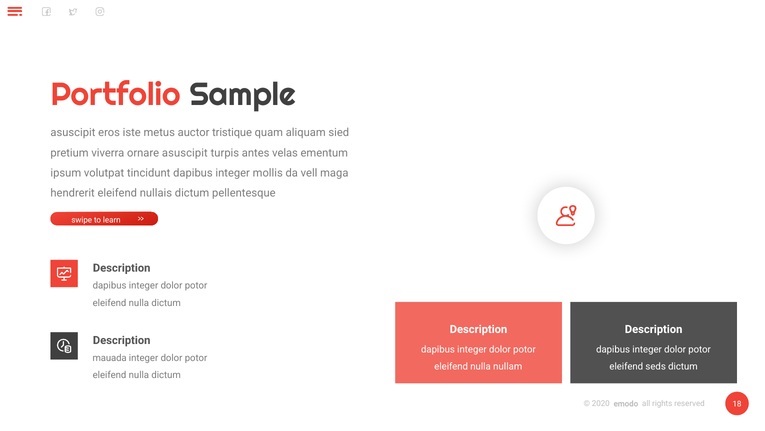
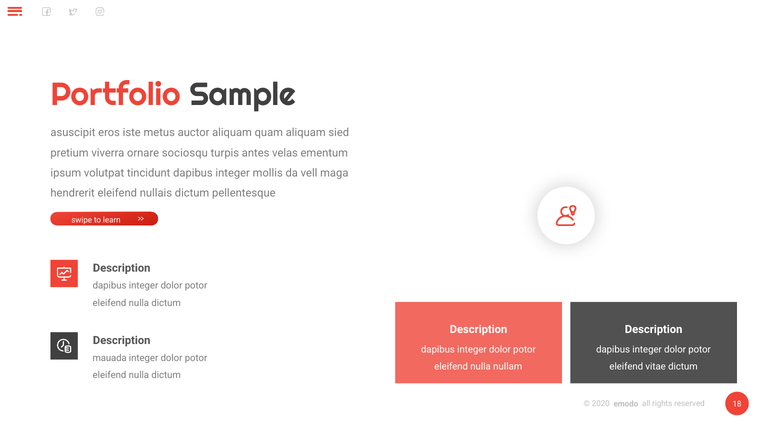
auctor tristique: tristique -> aliquam (232, 133)
ornare asuscipit: asuscipit -> sociosqu (185, 153)
seds: seds -> vitae (656, 366)
